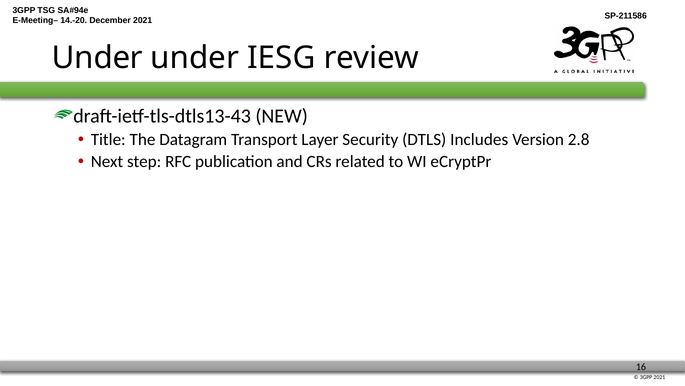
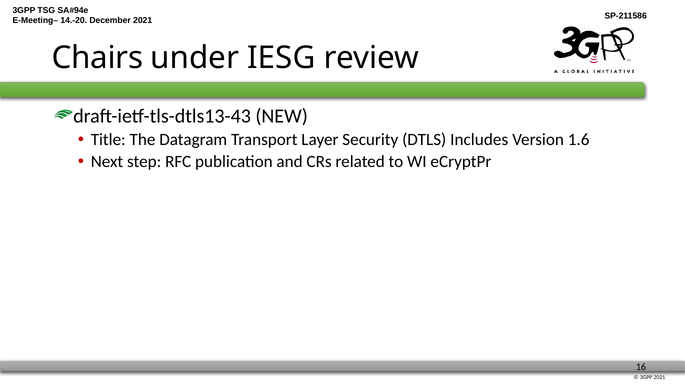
Under: Under -> Chairs (97, 58)
2.8: 2.8 -> 1.6 (579, 139)
